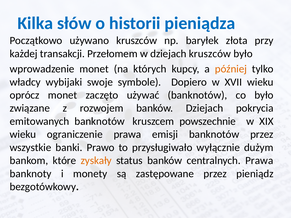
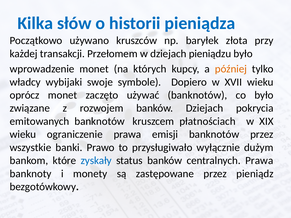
dziejach kruszców: kruszców -> pieniądzu (210, 54)
powszechnie: powszechnie -> płatnościach (207, 121)
zyskały colour: orange -> blue (96, 161)
